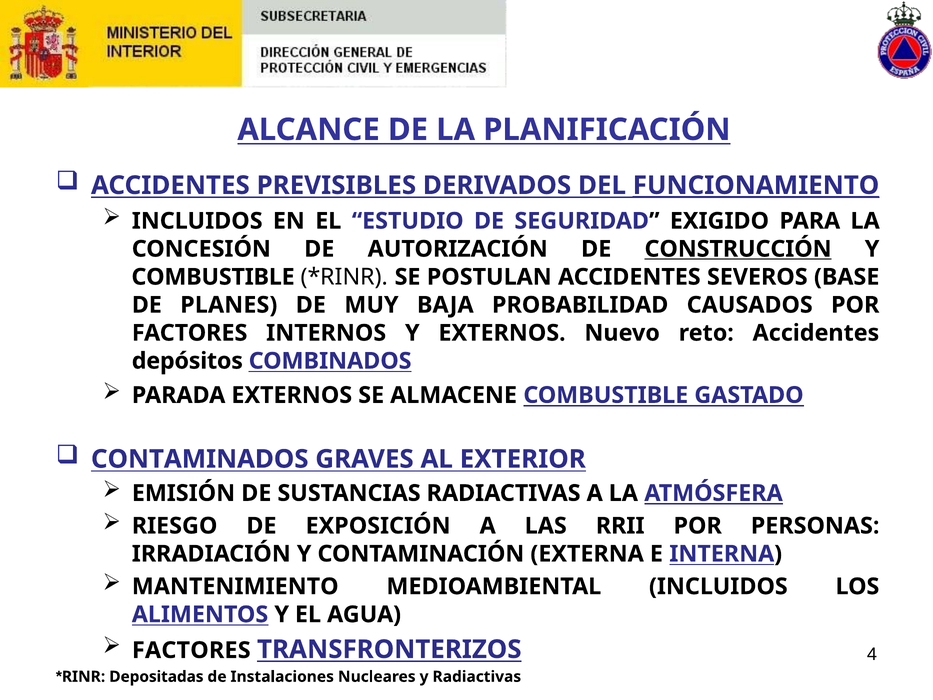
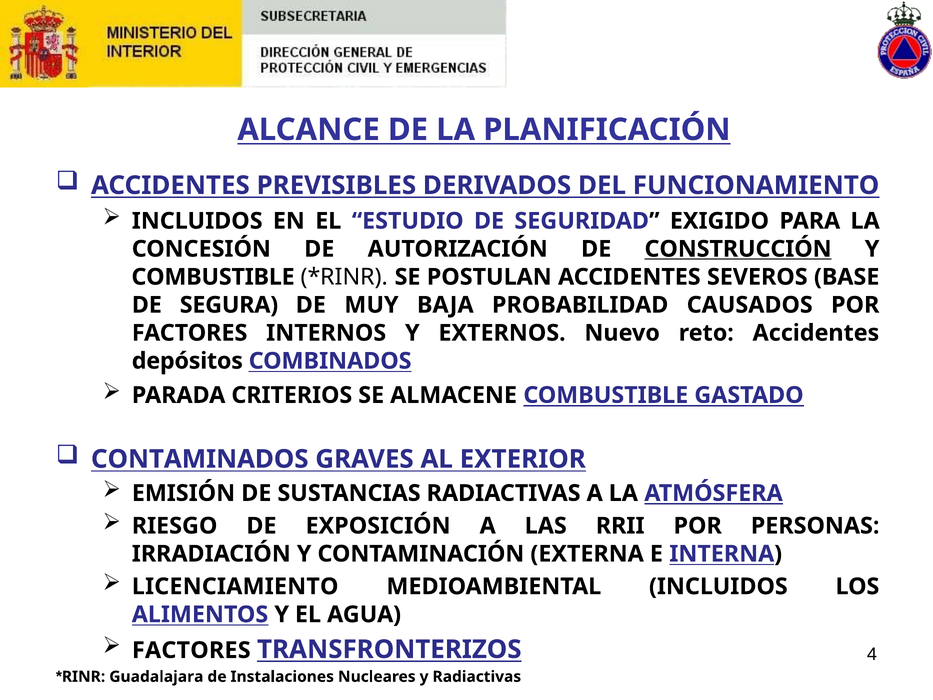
FUNCIONAMIENTO underline: present -> none (756, 185)
PLANES: PLANES -> SEGURA (229, 305)
PARADA EXTERNOS: EXTERNOS -> CRITERIOS (292, 395)
MANTENIMIENTO: MANTENIMIENTO -> LICENCIAMIENTO (235, 586)
Depositadas: Depositadas -> Guadalajara (156, 676)
